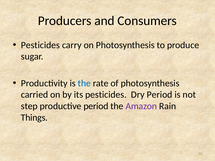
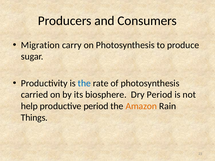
Pesticides: Pesticides -> Migration (40, 45)
its pesticides: pesticides -> biosphere (106, 95)
step: step -> help (29, 106)
Amazon colour: purple -> orange (141, 106)
